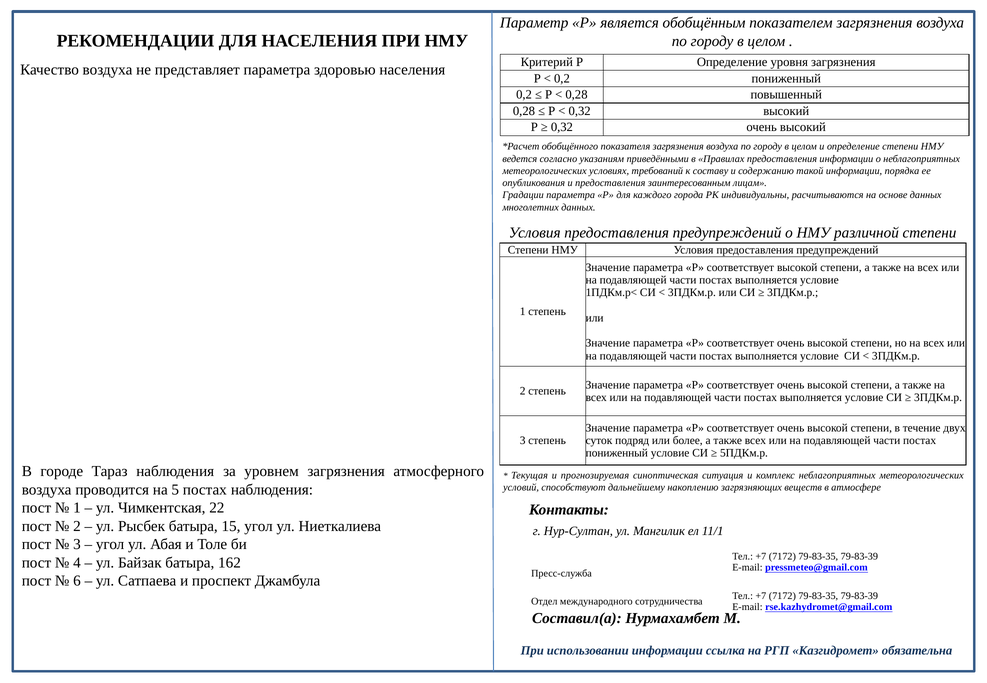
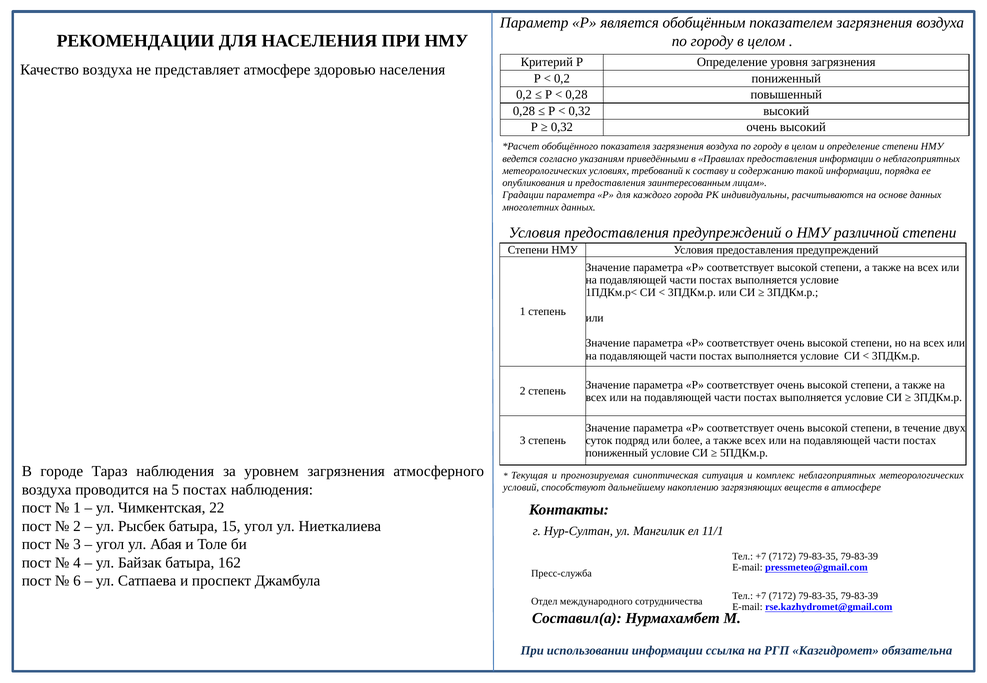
представляет параметра: параметра -> атмосфере (277, 70)
